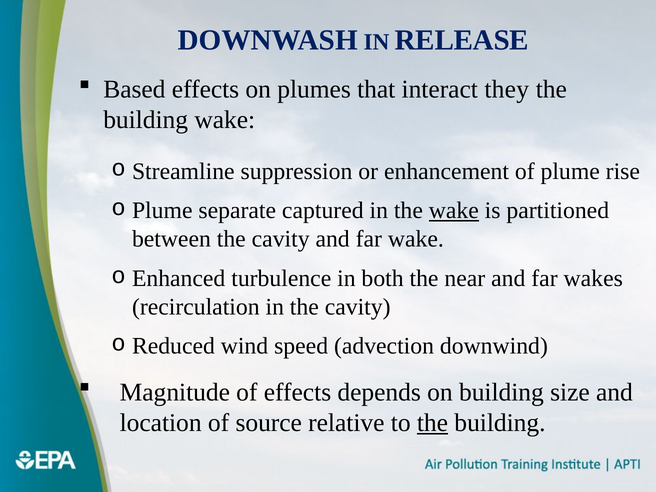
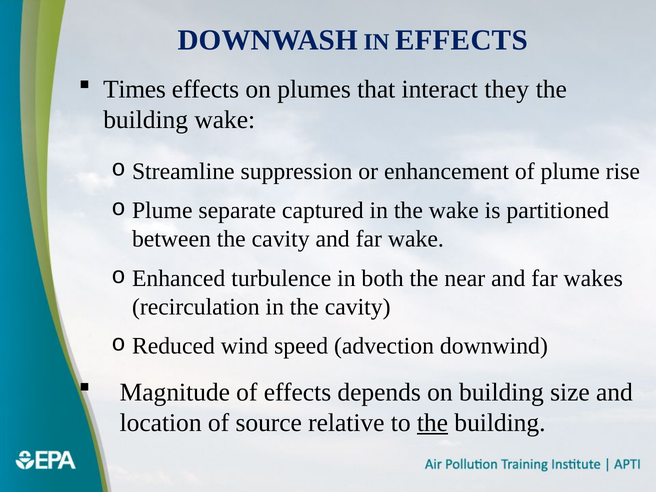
IN RELEASE: RELEASE -> EFFECTS (461, 40)
Based: Based -> Times (135, 89)
wake underline: present -> none (454, 211)
